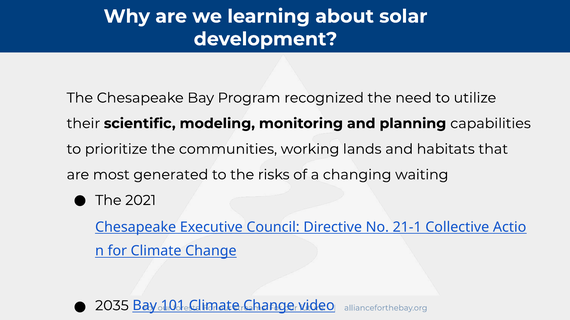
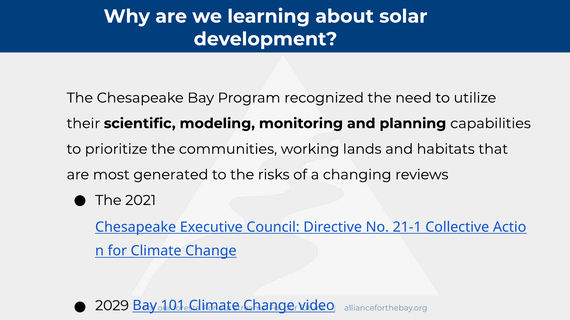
waiting: waiting -> reviews (422, 175)
2035: 2035 -> 2029 (112, 306)
